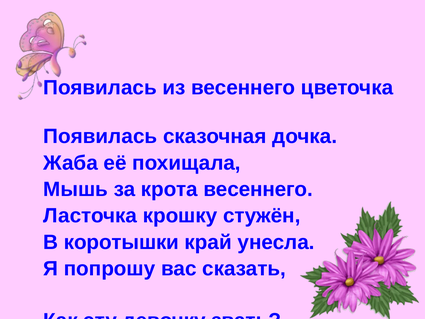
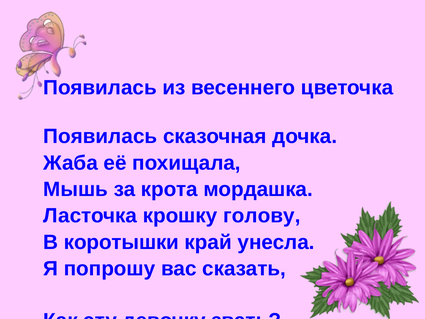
крота весеннего: весеннего -> мордашка (258, 189)
стужён: стужён -> голову (262, 216)
